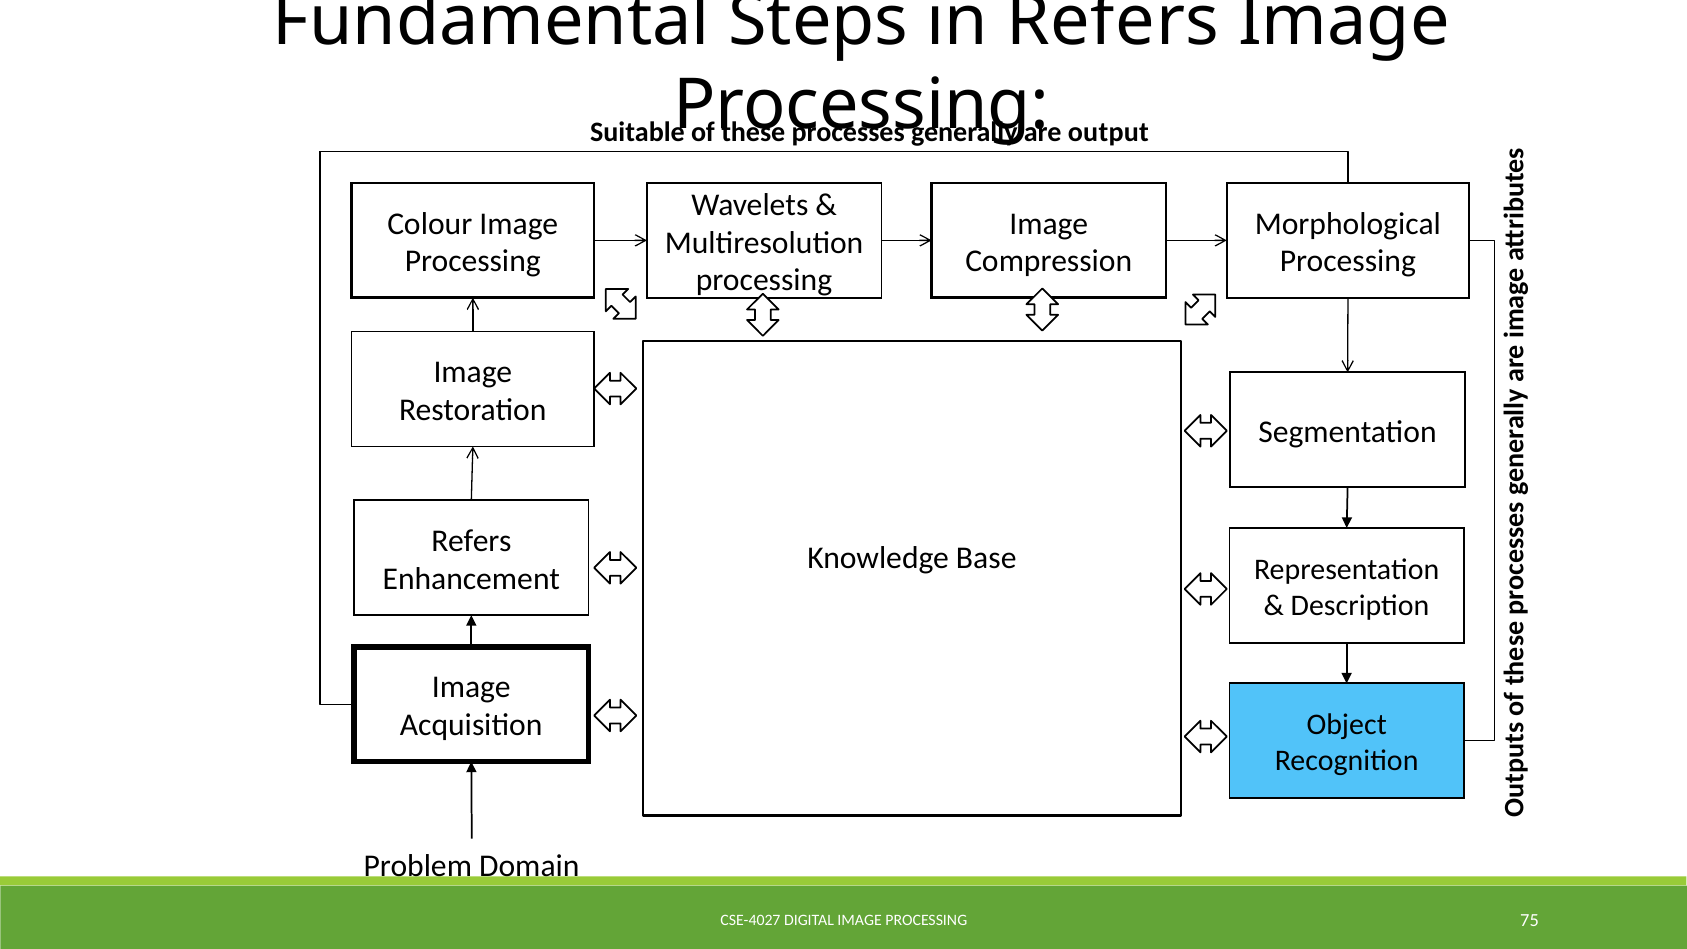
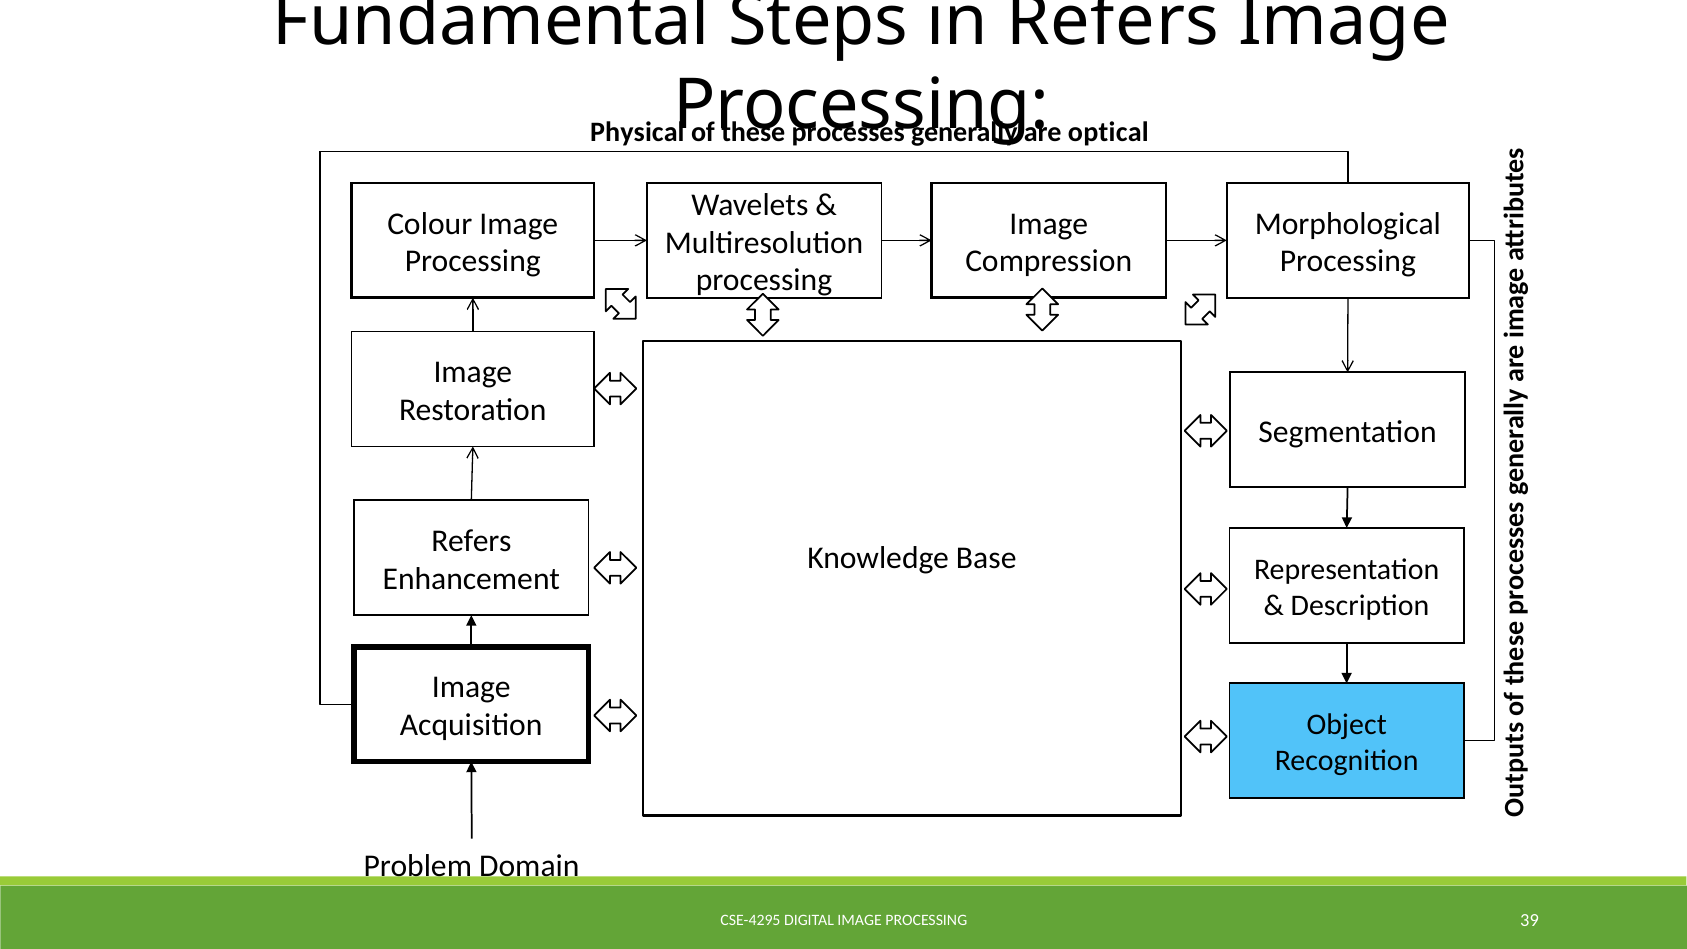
Suitable: Suitable -> Physical (637, 133)
output: output -> optical (1108, 133)
CSE-4027: CSE-4027 -> CSE-4295 (750, 920)
75: 75 -> 39 (1530, 920)
